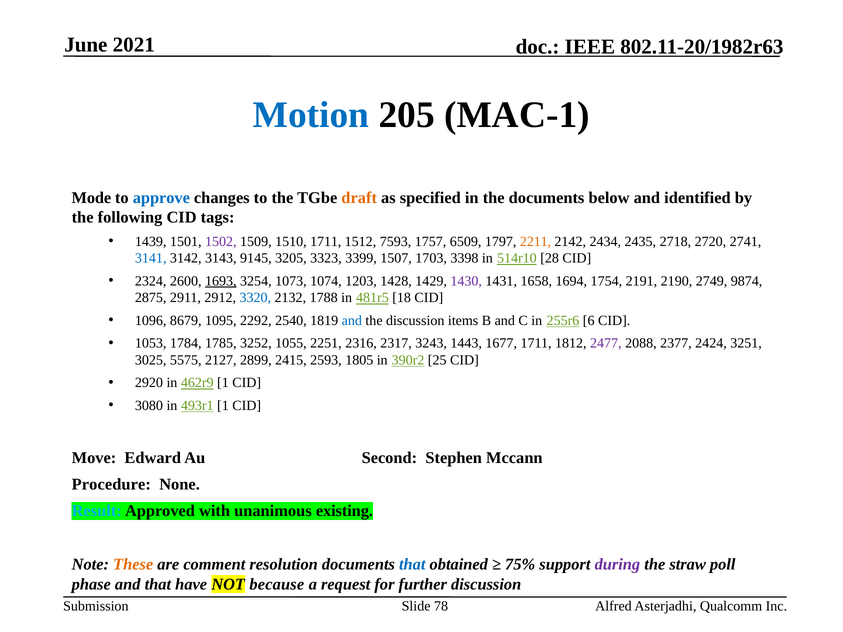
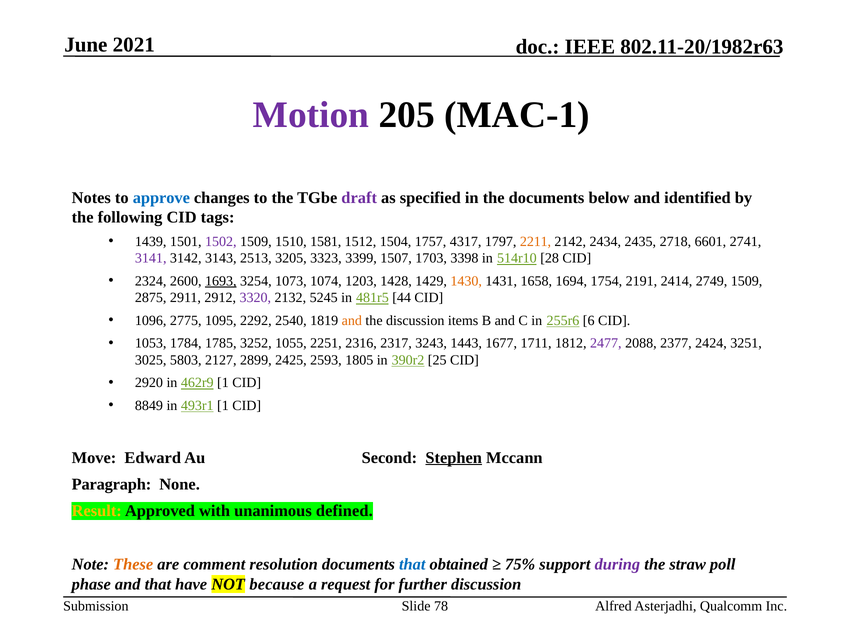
Motion colour: blue -> purple (311, 115)
Mode: Mode -> Notes (91, 198)
draft colour: orange -> purple (359, 198)
1510 1711: 1711 -> 1581 (326, 241)
7593: 7593 -> 1504 (396, 241)
6509: 6509 -> 4317 (466, 241)
2720: 2720 -> 6601 (710, 241)
3141 colour: blue -> purple (151, 258)
9145: 9145 -> 2513 (256, 258)
1430 colour: purple -> orange (466, 281)
2190: 2190 -> 2414 (677, 281)
2749 9874: 9874 -> 1509 (747, 281)
3320 colour: blue -> purple (255, 298)
1788: 1788 -> 5245 (324, 298)
18: 18 -> 44 (402, 298)
8679: 8679 -> 2775 (186, 321)
and colour: blue -> orange (352, 321)
5575: 5575 -> 5803 (186, 360)
2415: 2415 -> 2425 (291, 360)
3080: 3080 -> 8849 (149, 406)
Stephen underline: none -> present (454, 458)
Procedure: Procedure -> Paragraph (111, 484)
Result colour: light blue -> yellow (97, 511)
existing: existing -> defined (344, 511)
